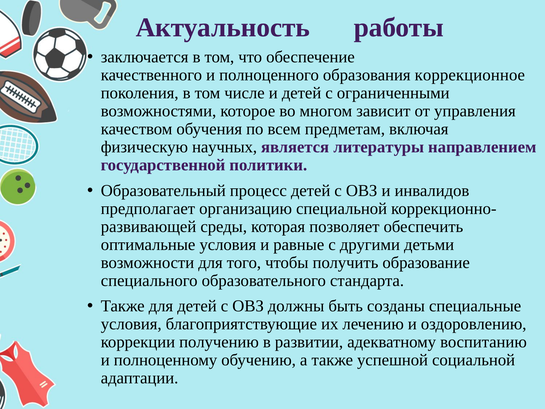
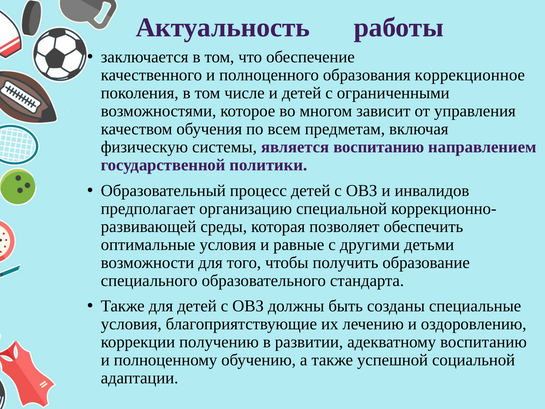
научных: научных -> системы (225, 147)
является литературы: литературы -> воспитанию (379, 147)
